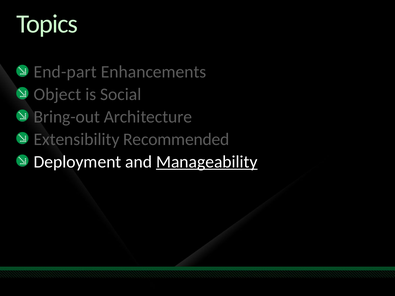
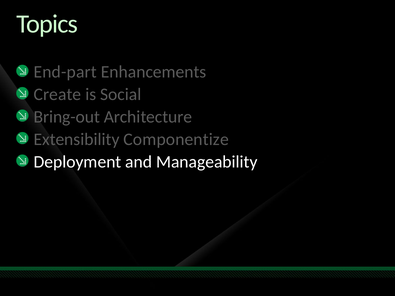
Object: Object -> Create (57, 94)
Recommended: Recommended -> Componentize (176, 139)
Manageability underline: present -> none (207, 162)
